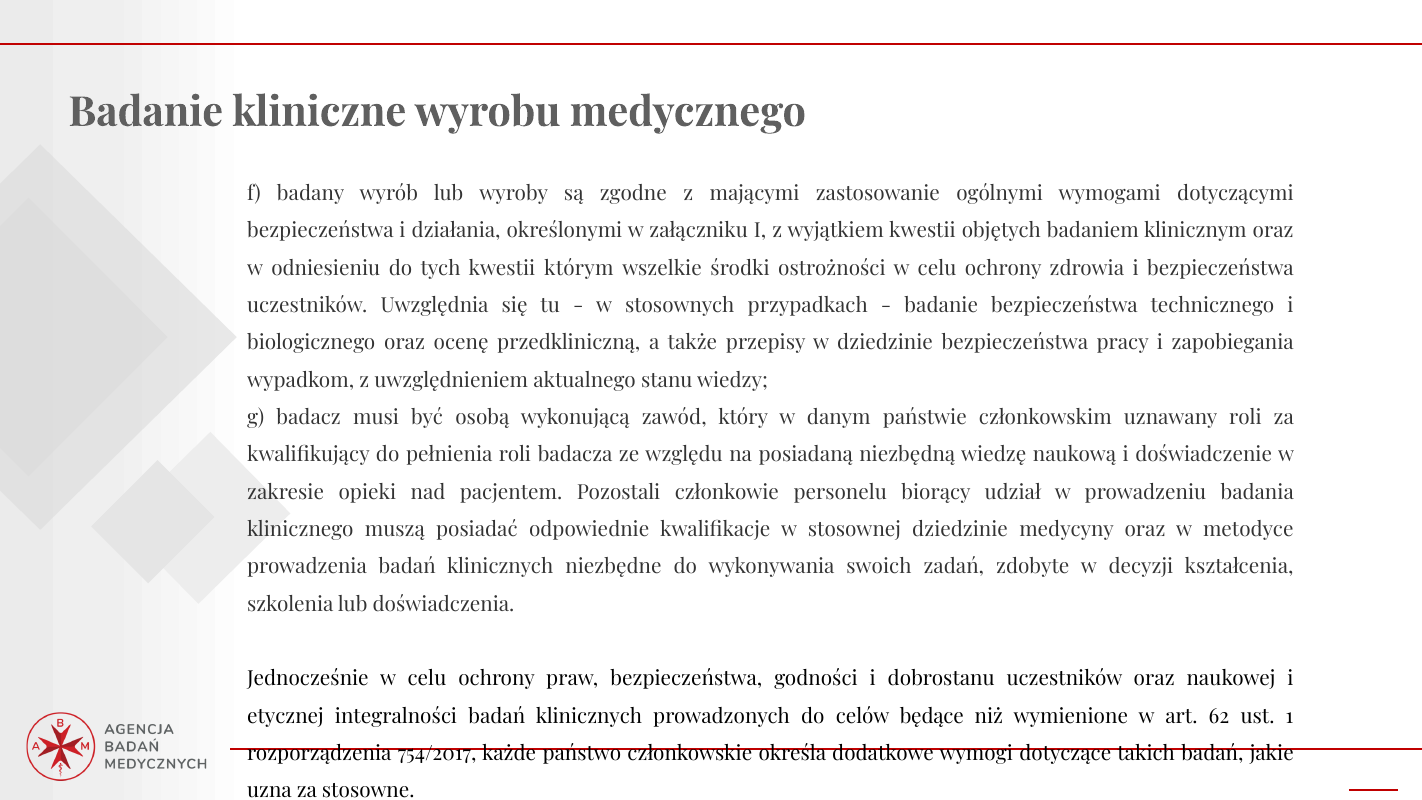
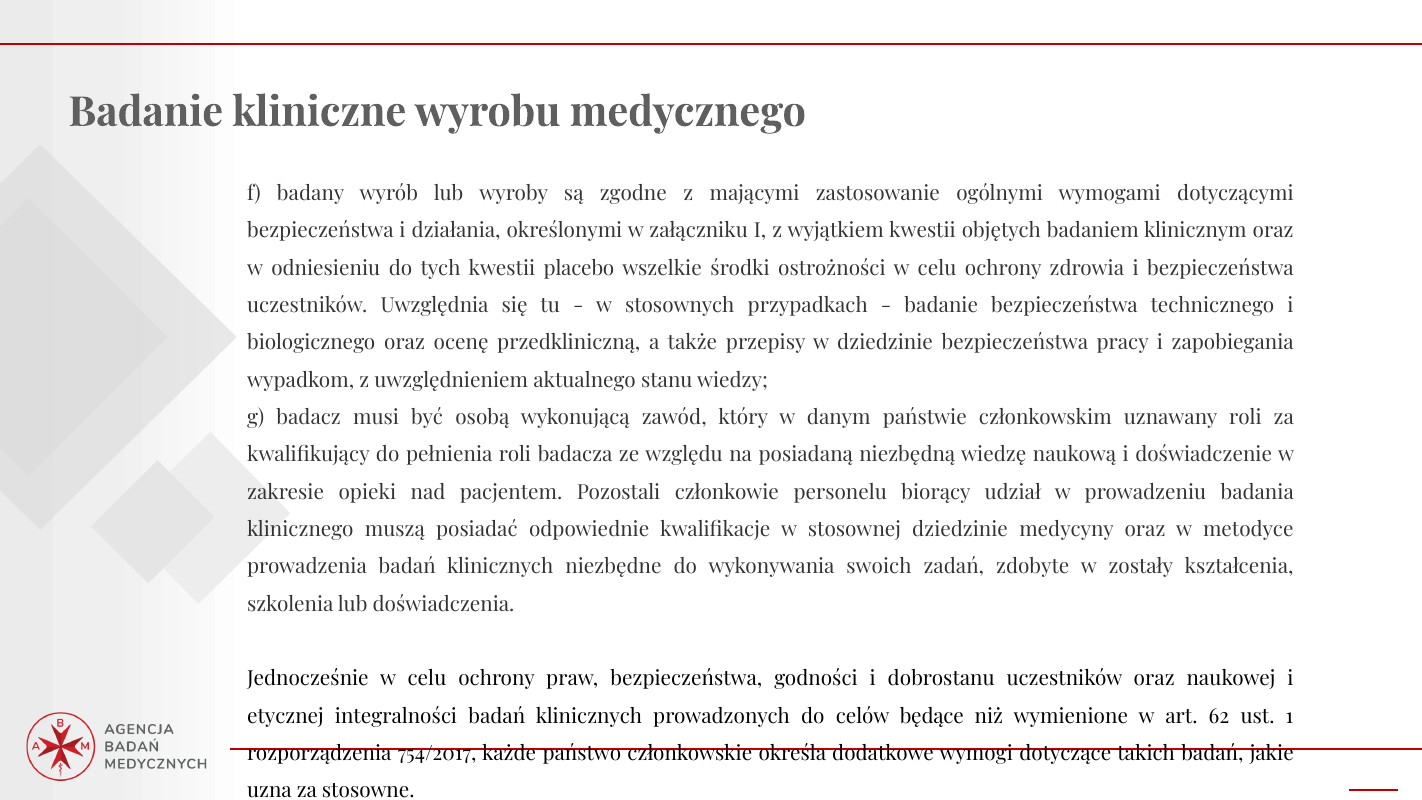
którym: którym -> placebo (579, 268)
decyzji: decyzji -> zostały (1141, 567)
